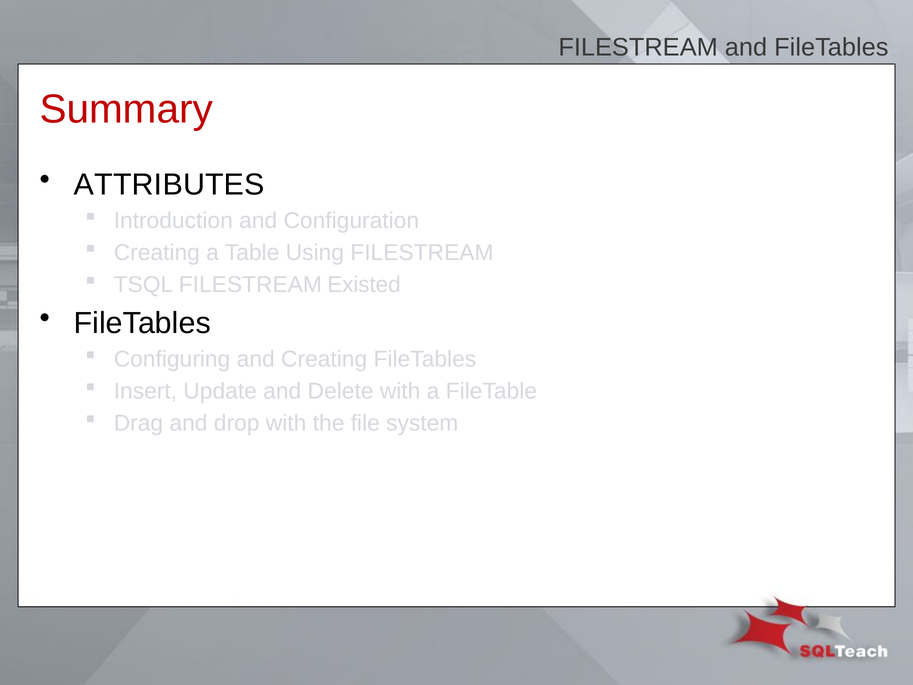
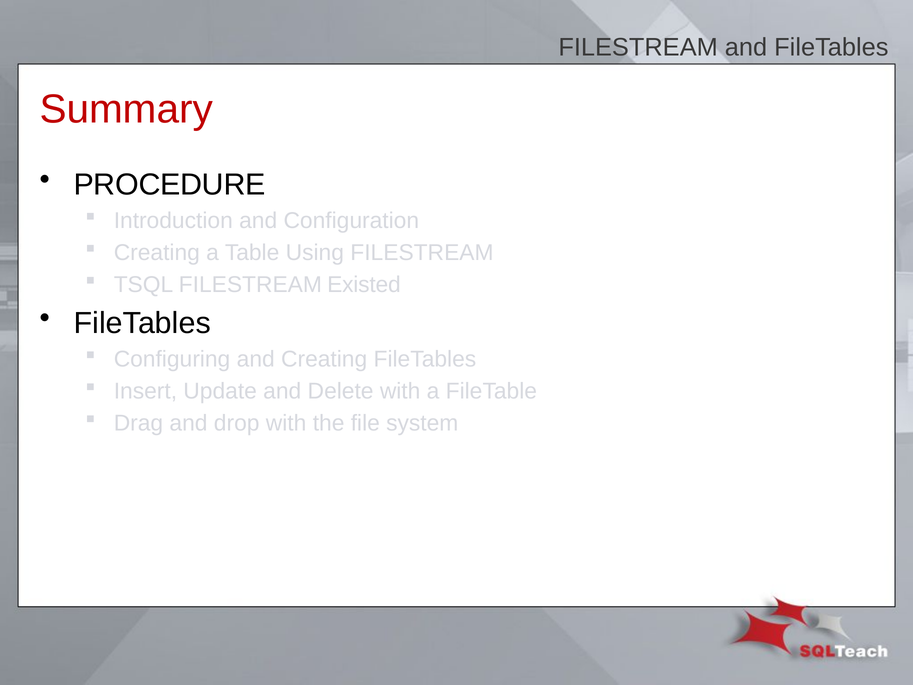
ATTRIBUTES: ATTRIBUTES -> PROCEDURE (169, 185)
